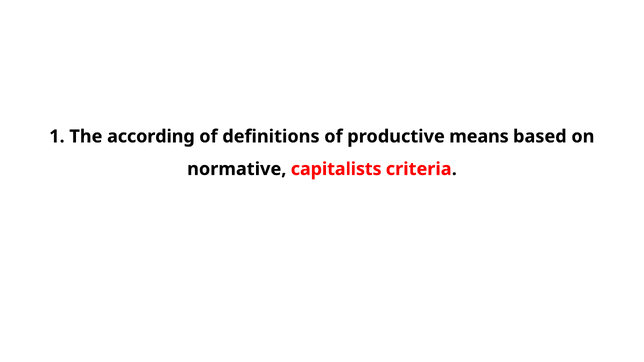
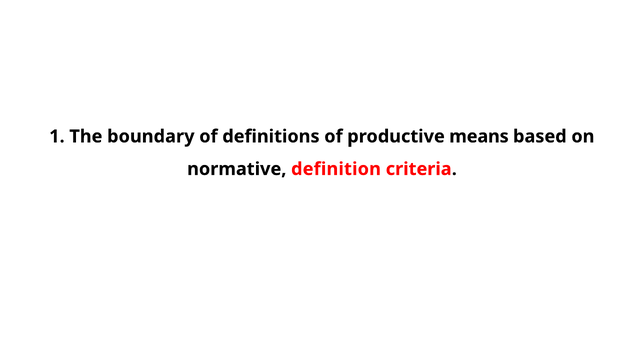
according: according -> boundary (151, 137)
capitalists: capitalists -> definition (336, 169)
